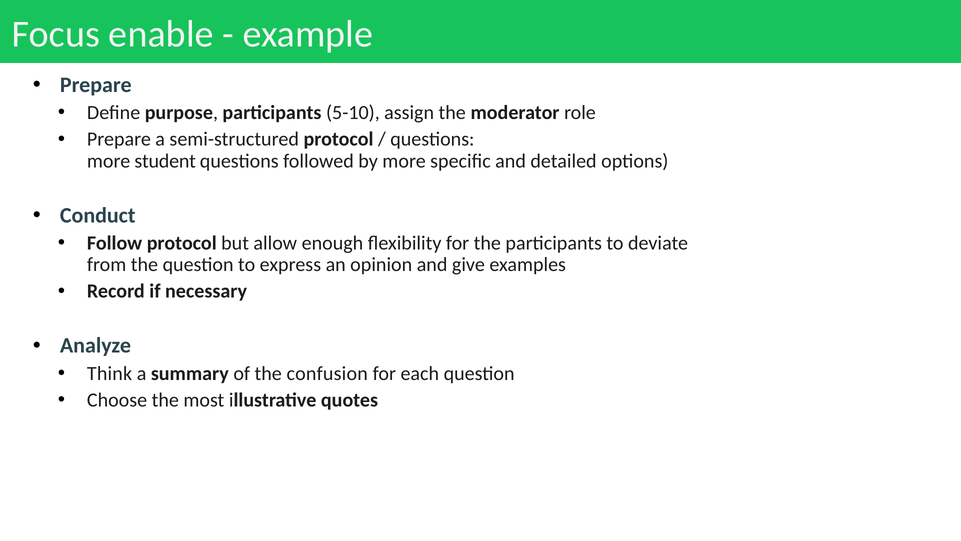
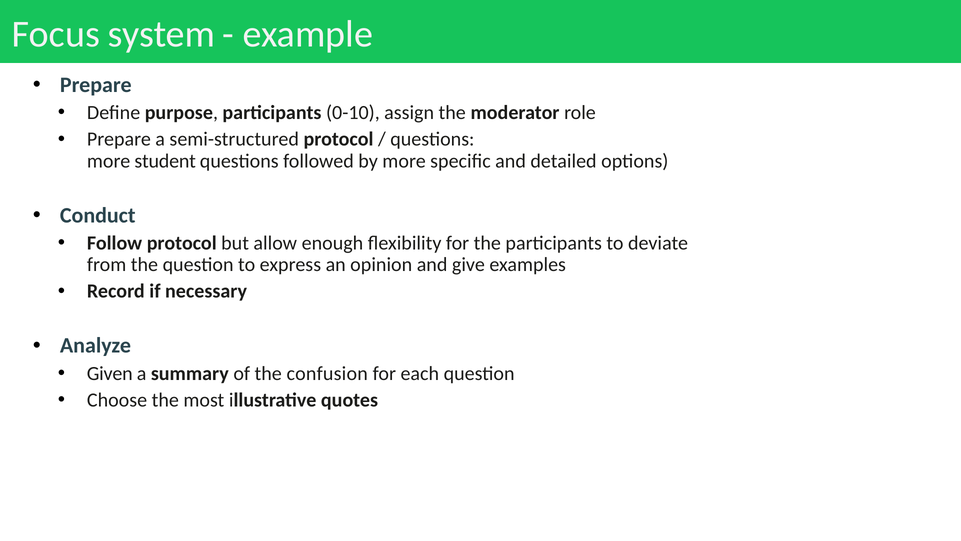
enable: enable -> system (161, 34)
5-10: 5-10 -> 0-10 (353, 113)
Think: Think -> Given (110, 373)
